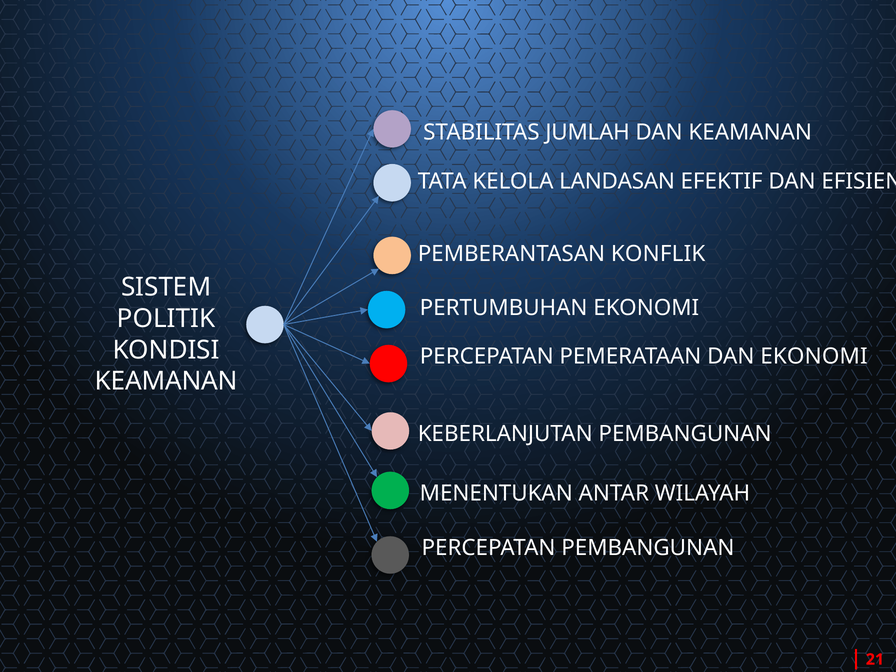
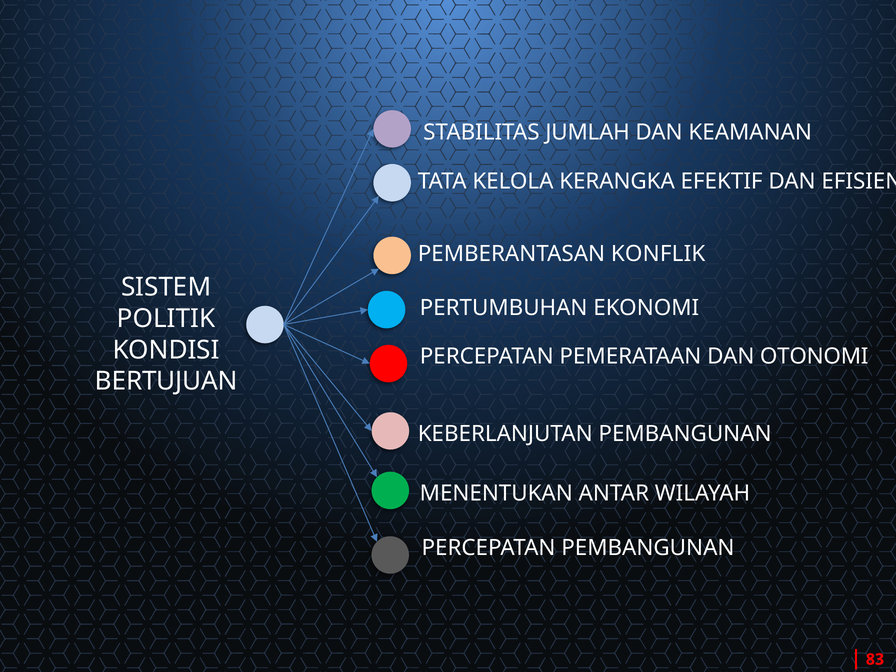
LANDASAN: LANDASAN -> KERANGKA (617, 181)
DAN EKONOMI: EKONOMI -> OTONOMI (814, 357)
KEAMANAN: KEAMANAN -> BERTUJUAN (166, 381)
21: 21 -> 83 (875, 659)
